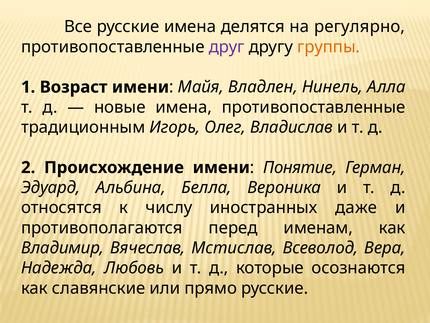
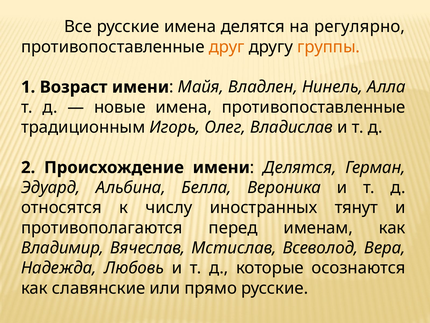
друг colour: purple -> orange (227, 47)
Понятие: Понятие -> Делятся (300, 167)
даже: даже -> тянут (356, 207)
